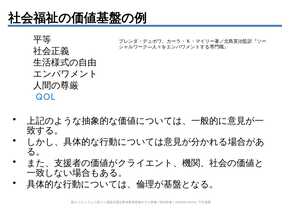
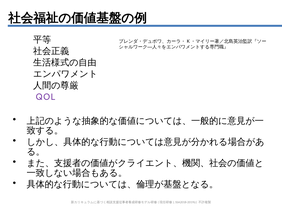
QOL colour: blue -> purple (45, 97)
